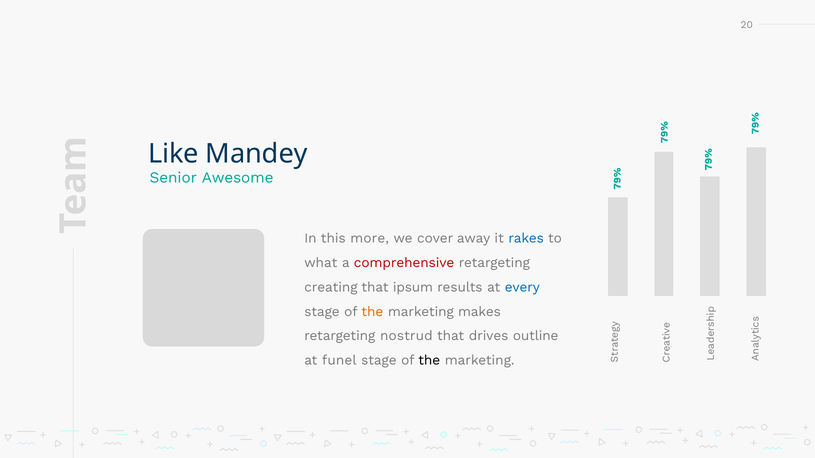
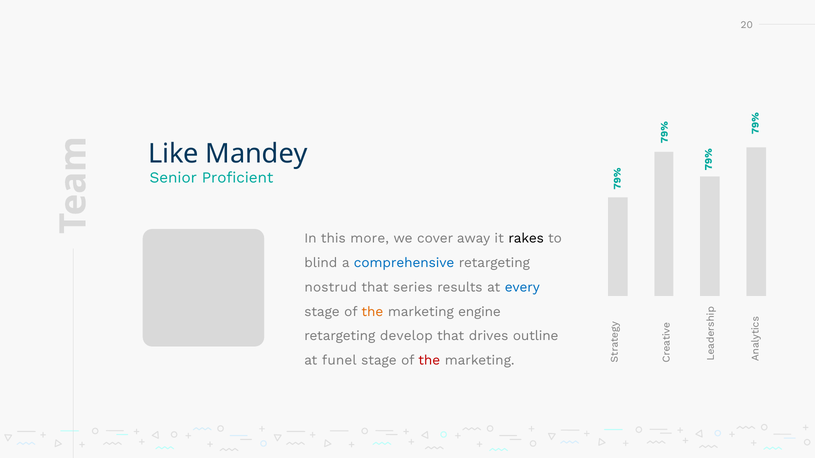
Awesome: Awesome -> Proficient (238, 178)
rakes colour: blue -> black (526, 239)
what: what -> blind (321, 263)
comprehensive colour: red -> blue (404, 263)
creating: creating -> nostrud (331, 287)
ipsum: ipsum -> series (413, 287)
makes: makes -> engine (479, 312)
nostrud: nostrud -> develop (406, 336)
the colour: black -> red (429, 361)
